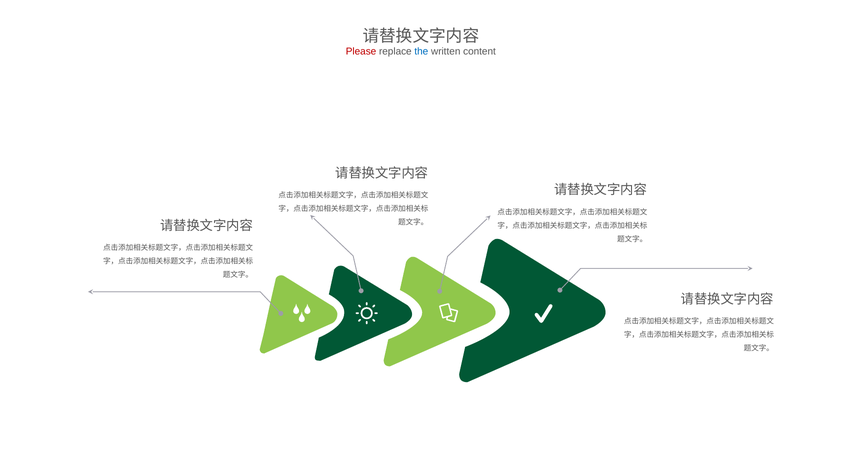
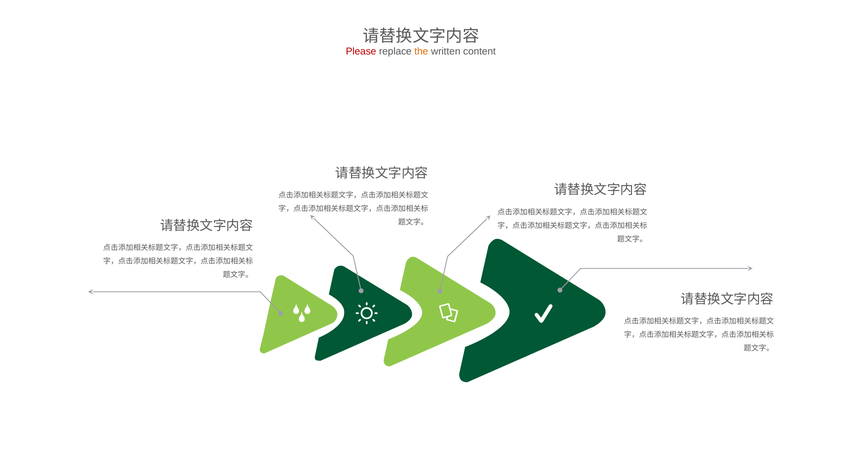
the colour: blue -> orange (421, 51)
